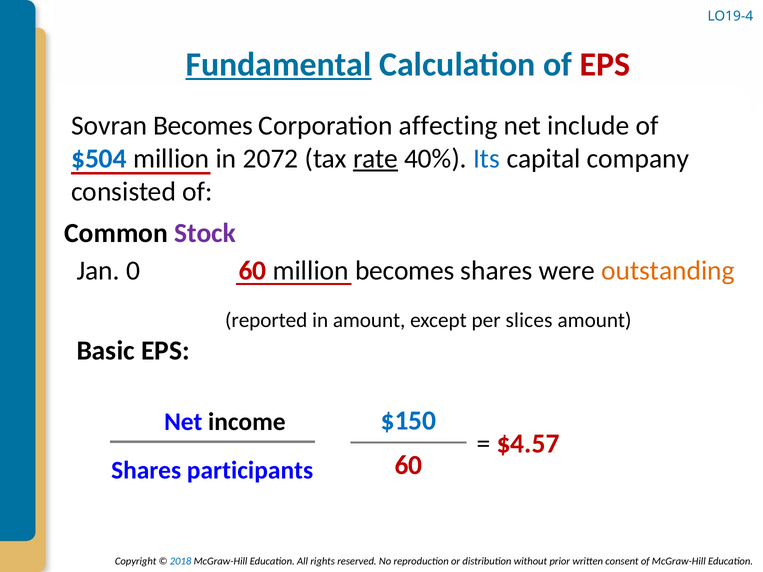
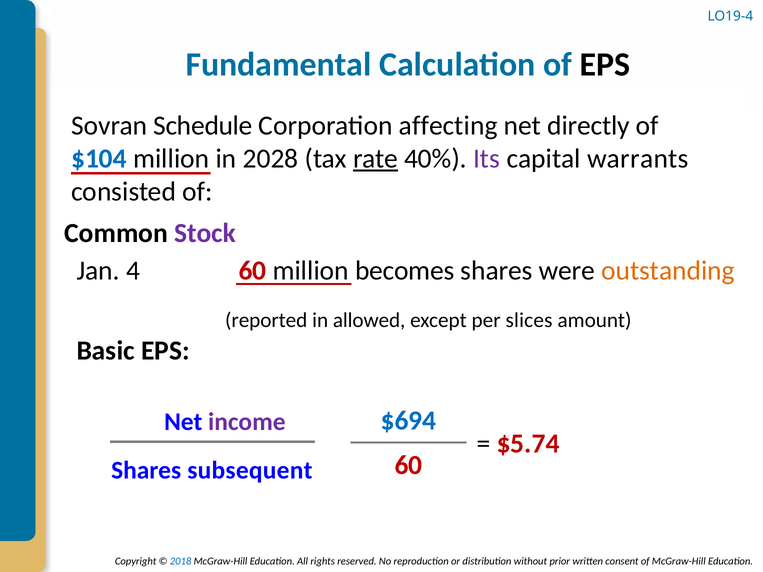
Fundamental underline: present -> none (279, 65)
EPS colour: red -> black (605, 65)
Sovran Becomes: Becomes -> Schedule (203, 126)
include: include -> directly (589, 126)
$504: $504 -> $104 (99, 159)
2072: 2072 -> 2028 (271, 159)
Its colour: blue -> purple (487, 159)
company: company -> warrants (638, 159)
0: 0 -> 4 (133, 271)
in amount: amount -> allowed (369, 320)
$150: $150 -> $694 (408, 421)
income colour: black -> purple (247, 422)
$4.57: $4.57 -> $5.74 (528, 444)
participants: participants -> subsequent (250, 471)
